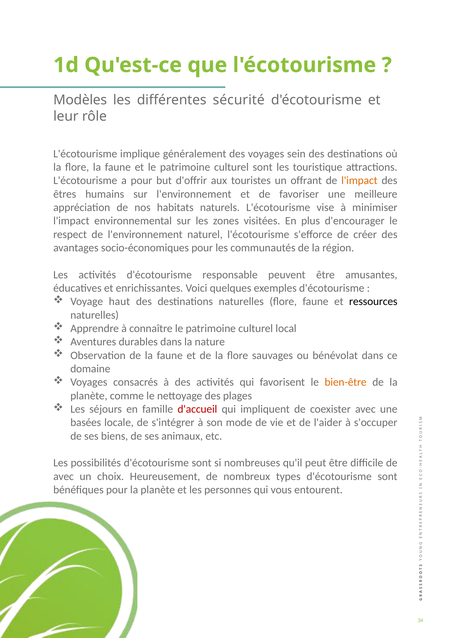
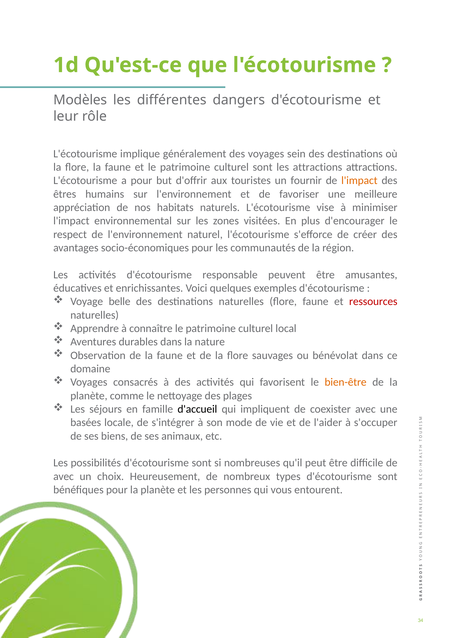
sécurité: sécurité -> dangers (239, 100)
les touristique: touristique -> attractions (318, 167)
offrant: offrant -> fournir (306, 181)
haut: haut -> belle (120, 302)
ressources colour: black -> red (373, 302)
d'accueil colour: red -> black (197, 409)
